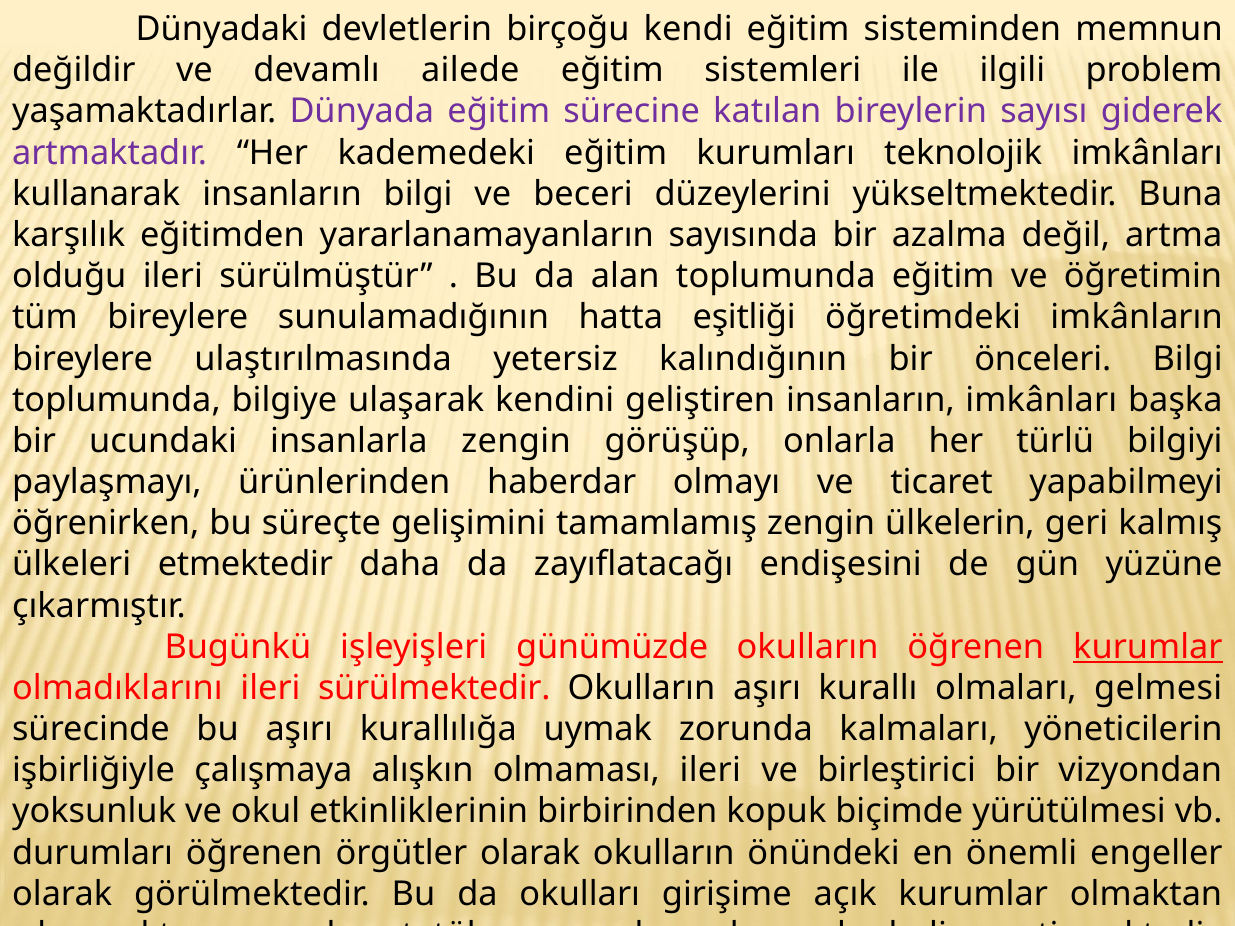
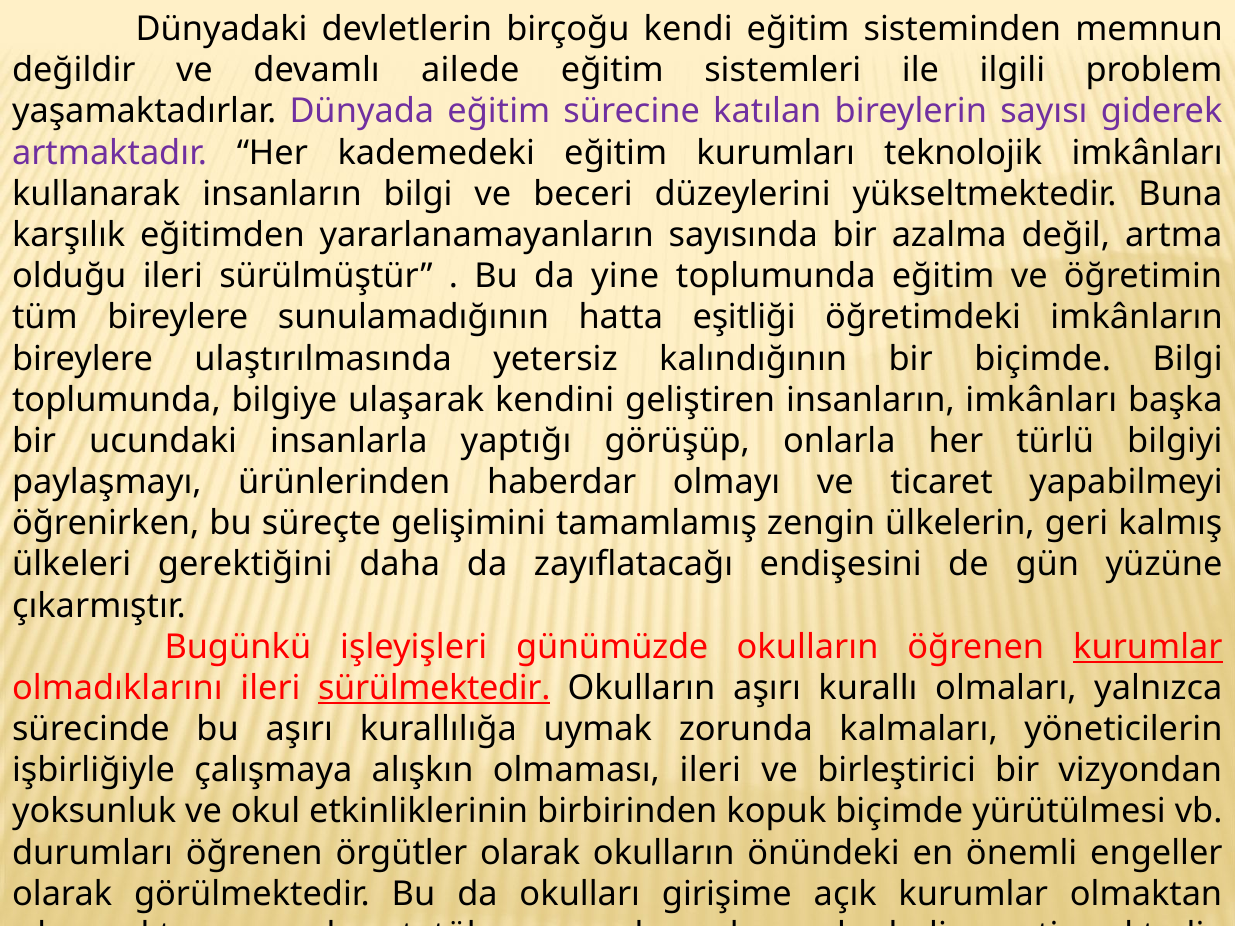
alan: alan -> yine (625, 276)
bir önceleri: önceleri -> biçimde (1043, 359)
insanlarla zengin: zengin -> yaptığı (516, 441)
etmektedir: etmektedir -> gerektiğini (245, 565)
sürülmektedir underline: none -> present (434, 688)
gelmesi: gelmesi -> yalnızca (1158, 688)
